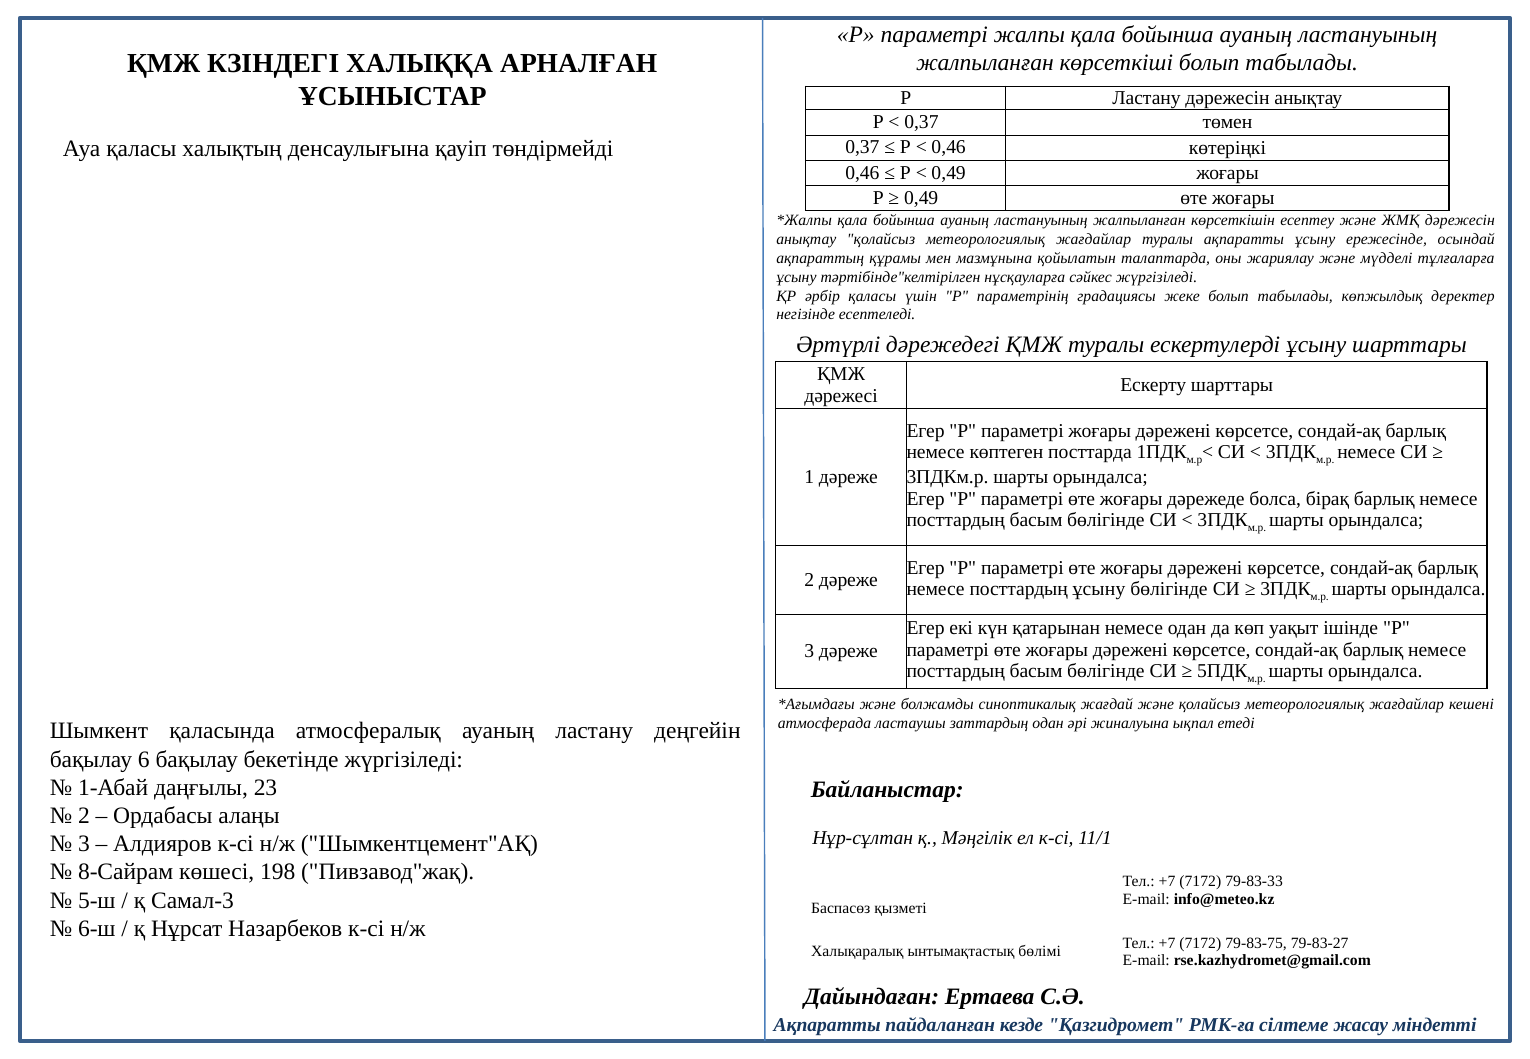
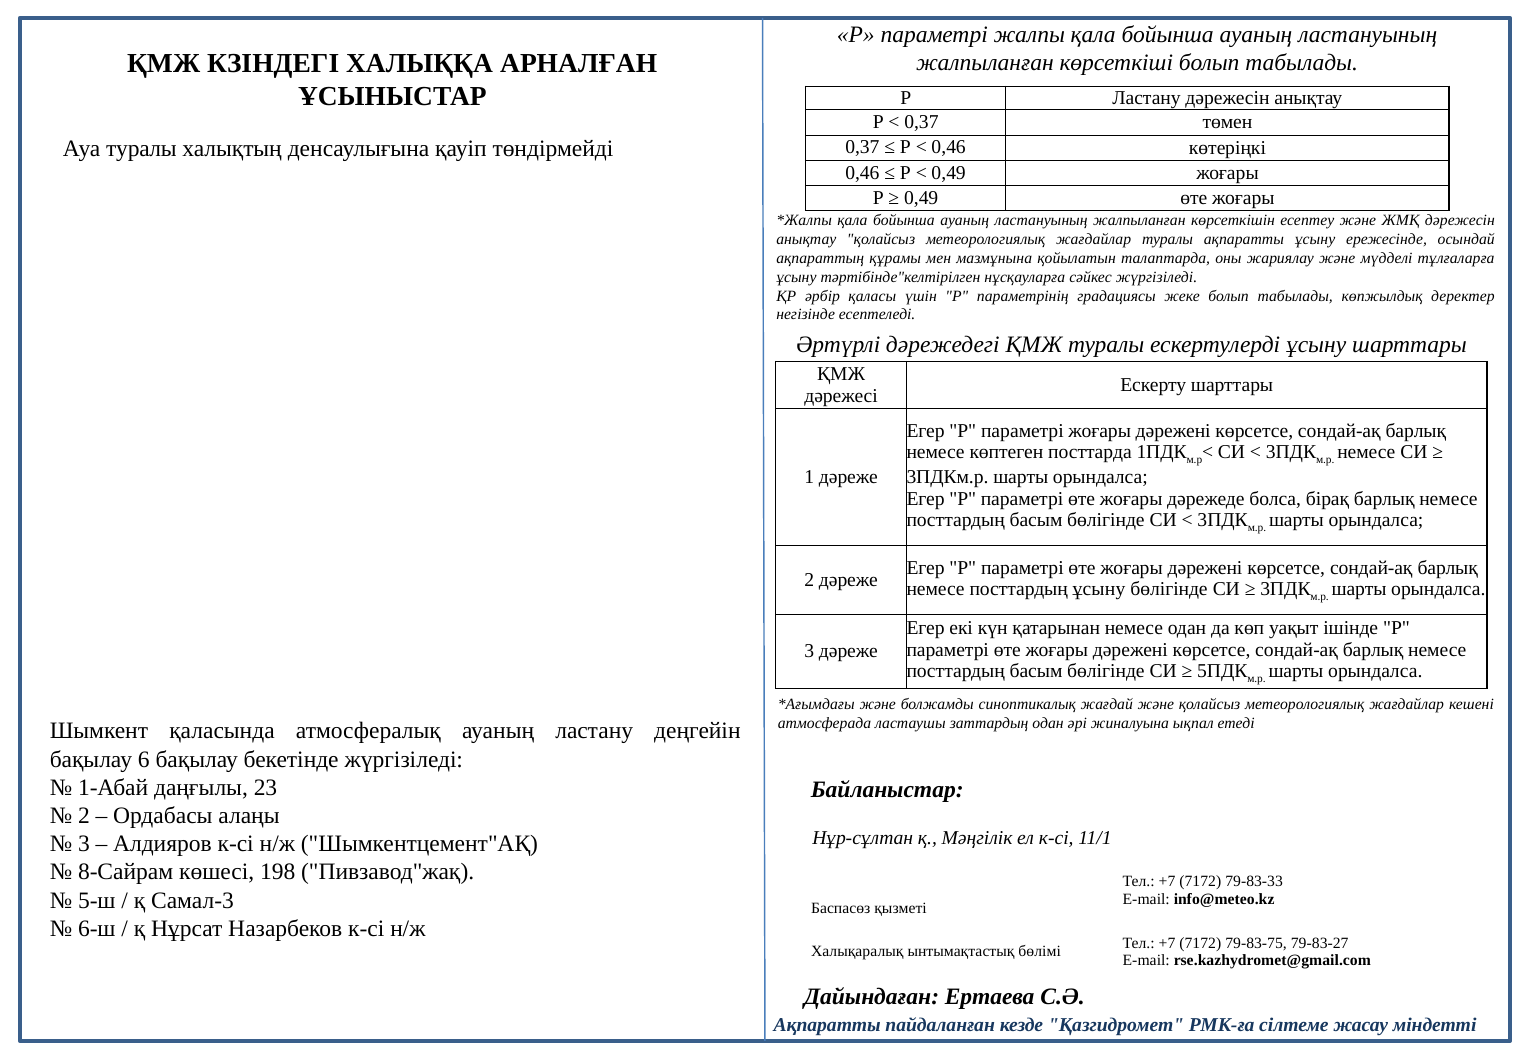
Ауа қаласы: қаласы -> туралы (141, 148)
